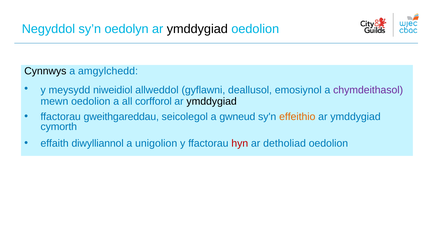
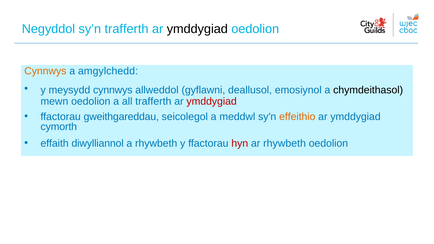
sy’n oedolyn: oedolyn -> trafferth (127, 29)
Cynnwys colour: black -> orange (45, 71)
meysydd niweidiol: niweidiol -> cynnwys (113, 90)
chymdeithasol colour: purple -> black (368, 90)
all corfforol: corfforol -> trafferth (153, 101)
ymddygiad colour: black -> red (212, 101)
gwneud: gwneud -> meddwl (237, 117)
a unigolion: unigolion -> rhywbeth (156, 144)
ar detholiad: detholiad -> rhywbeth (285, 144)
